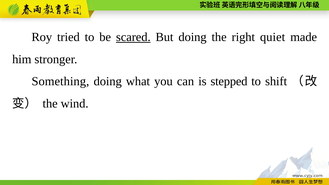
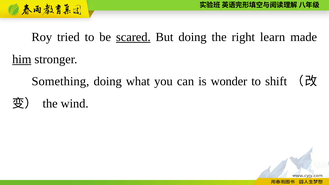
quiet: quiet -> learn (273, 37)
him underline: none -> present (22, 59)
stepped: stepped -> wonder (229, 81)
